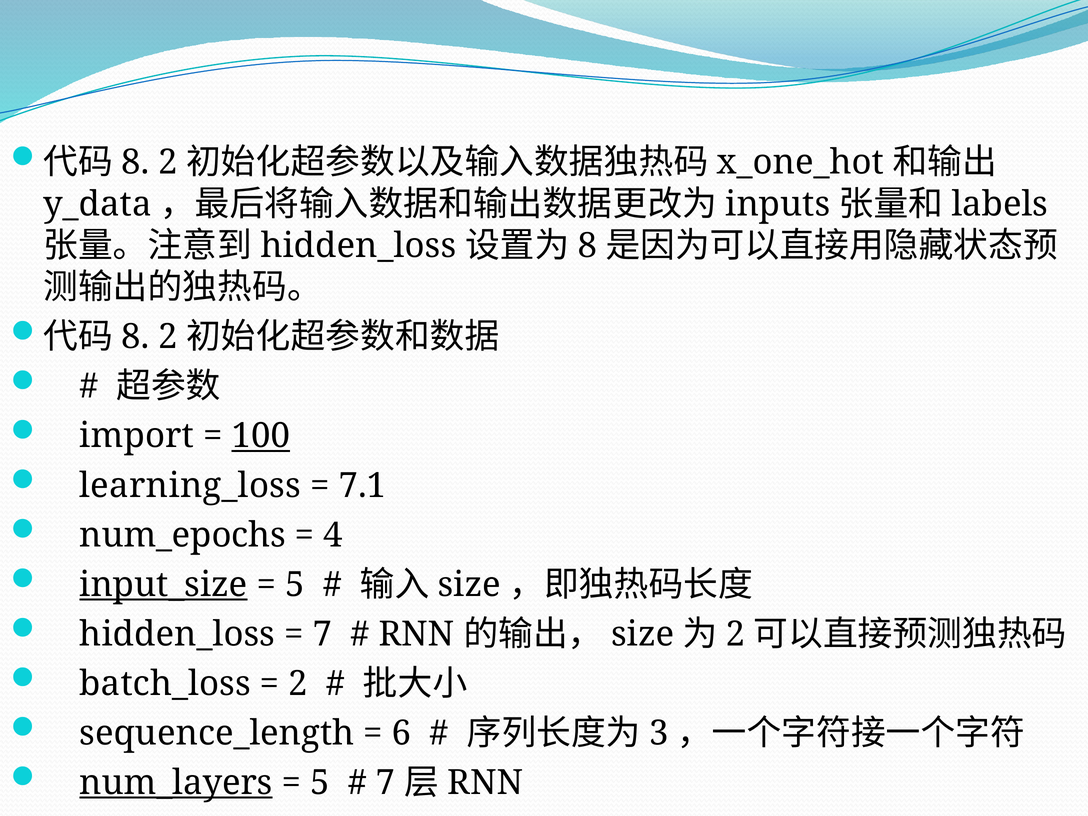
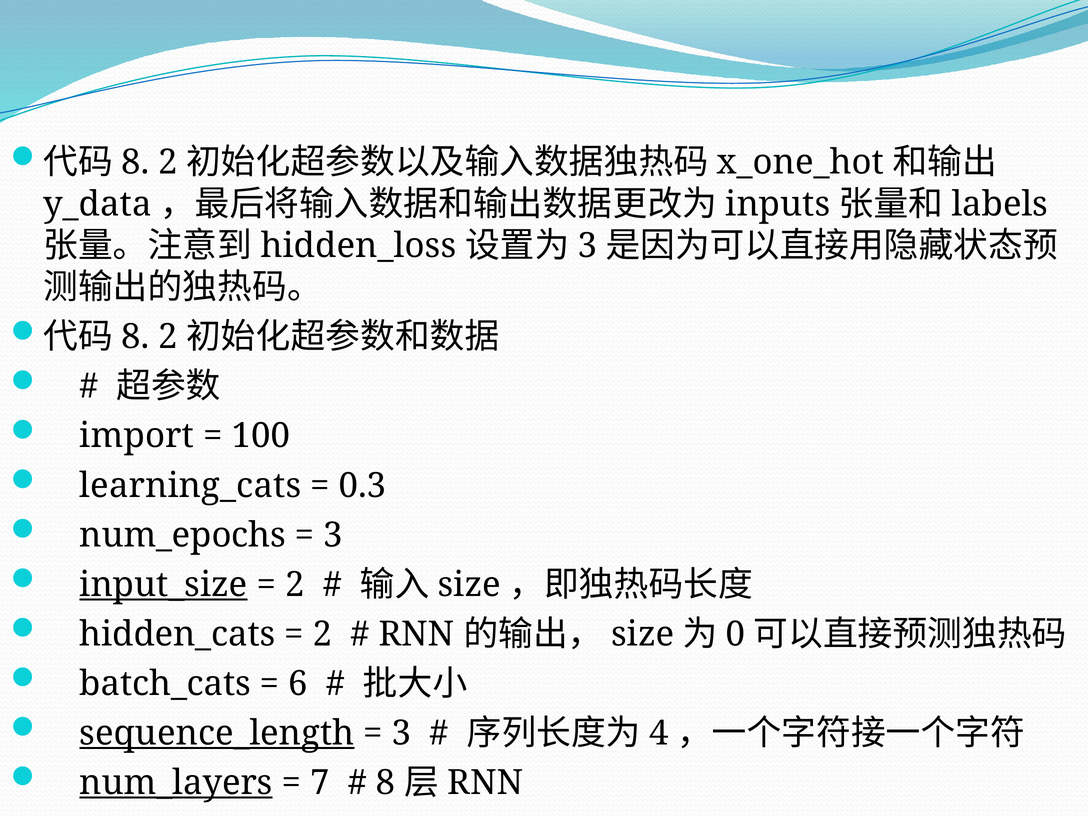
8: 8 -> 3 (588, 246)
100 underline: present -> none (261, 436)
learning_loss: learning_loss -> learning_cats (190, 486)
7.1: 7.1 -> 0.3 (363, 486)
4: 4 -> 3 (333, 535)
5: 5 -> 2 (295, 585)
hidden_loss: hidden_loss -> hidden_cats (177, 634)
7: 7 -> 2 (322, 634)
2: 2 -> 0 (735, 634)
batch_loss: batch_loss -> batch_cats (165, 684)
2: 2 -> 6 (298, 684)
sequence_length underline: none -> present (217, 733)
6: 6 -> 3 (402, 733)
3: 3 -> 4 (659, 733)
5: 5 -> 7 (320, 783)
7: 7 -> 8 (386, 783)
